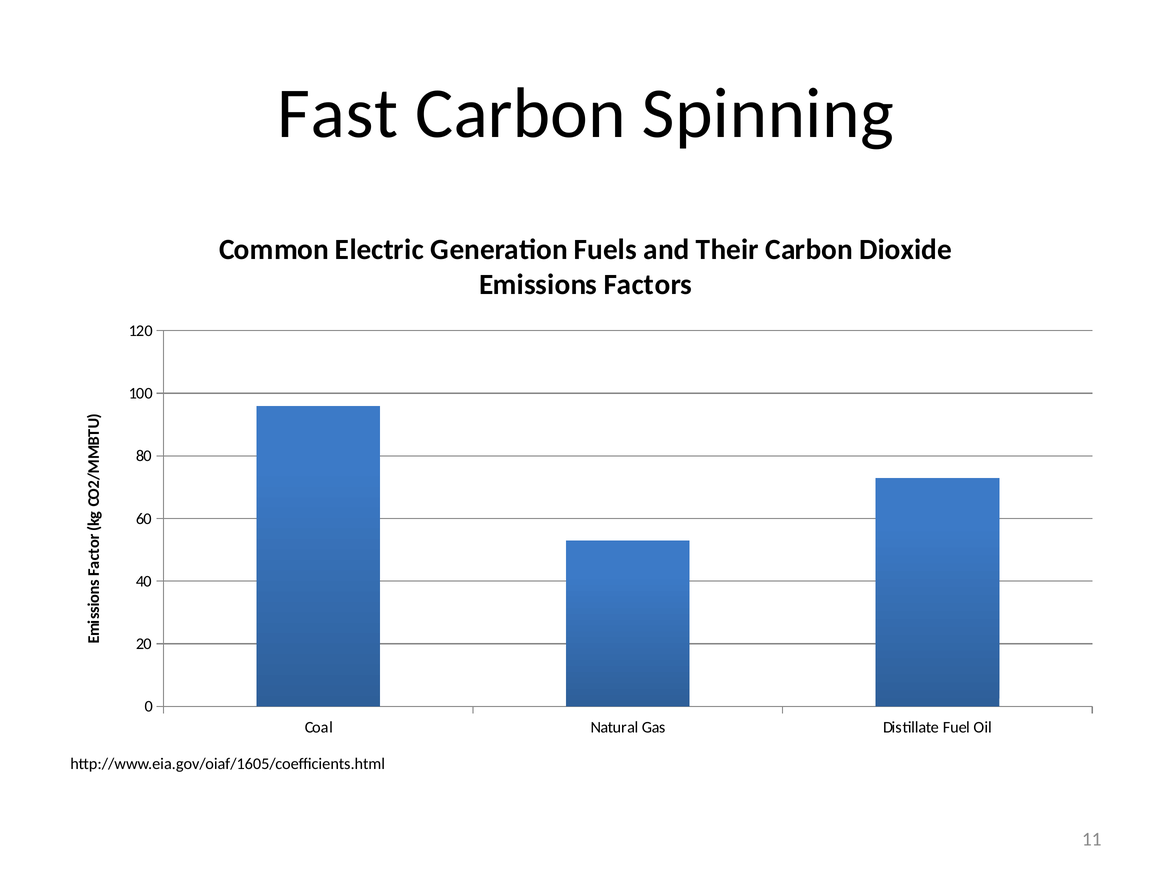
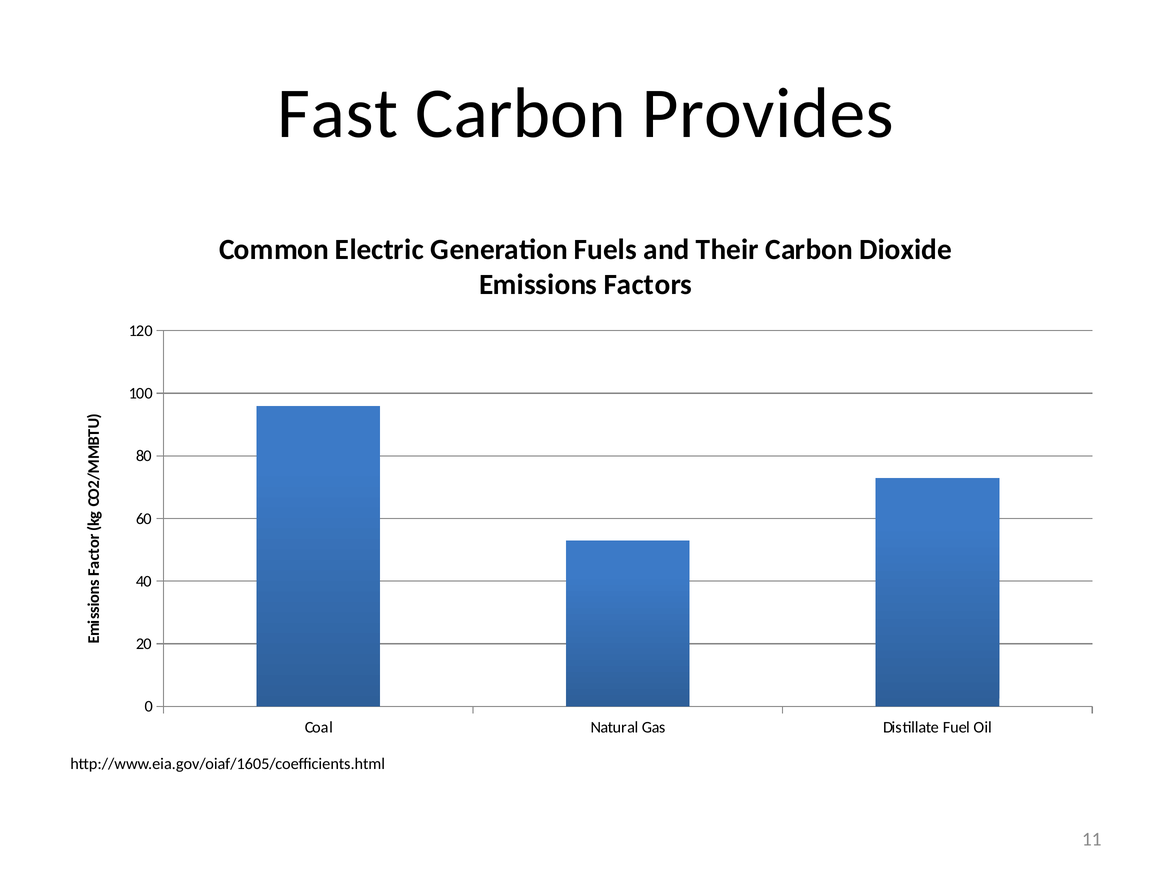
Spinning: Spinning -> Provides (768, 113)
